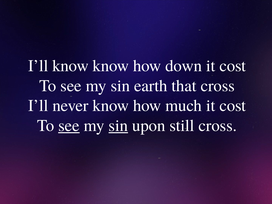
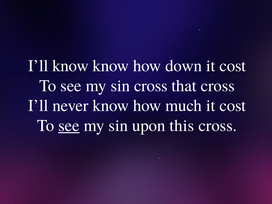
sin earth: earth -> cross (151, 86)
sin underline: present -> none (118, 126)
still: still -> this (182, 126)
